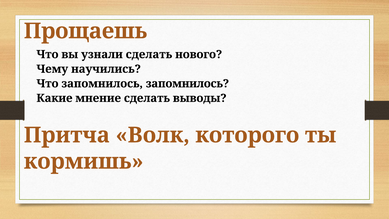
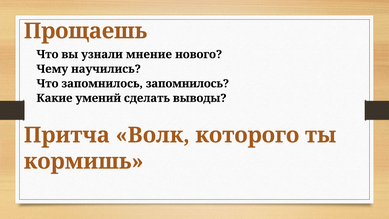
узнали сделать: сделать -> мнение (149, 54)
мнение: мнение -> умений (98, 98)
